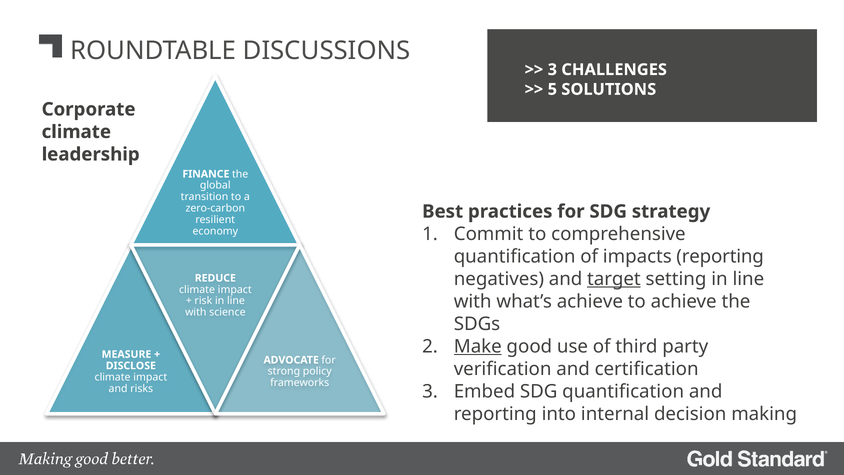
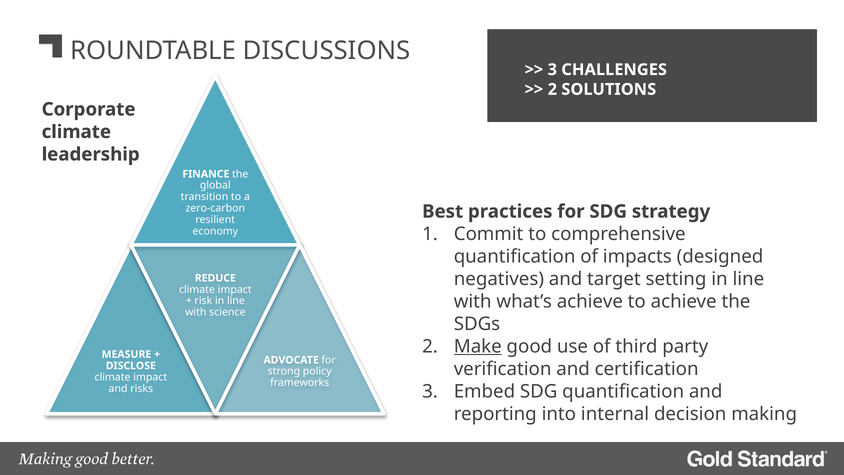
5: 5 -> 2 (552, 89)
impacts reporting: reporting -> designed (720, 256)
target underline: present -> none (614, 279)
